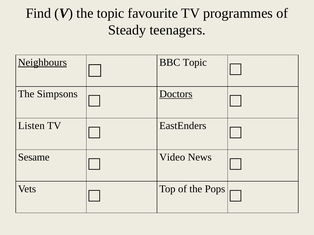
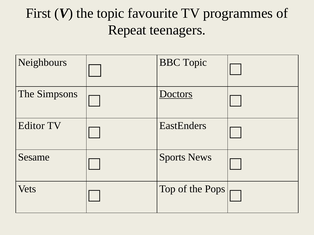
Find: Find -> First (38, 13)
Steady: Steady -> Repeat (127, 30)
Neighbours underline: present -> none (42, 63)
Listen: Listen -> Editor (31, 126)
Video: Video -> Sports (172, 158)
